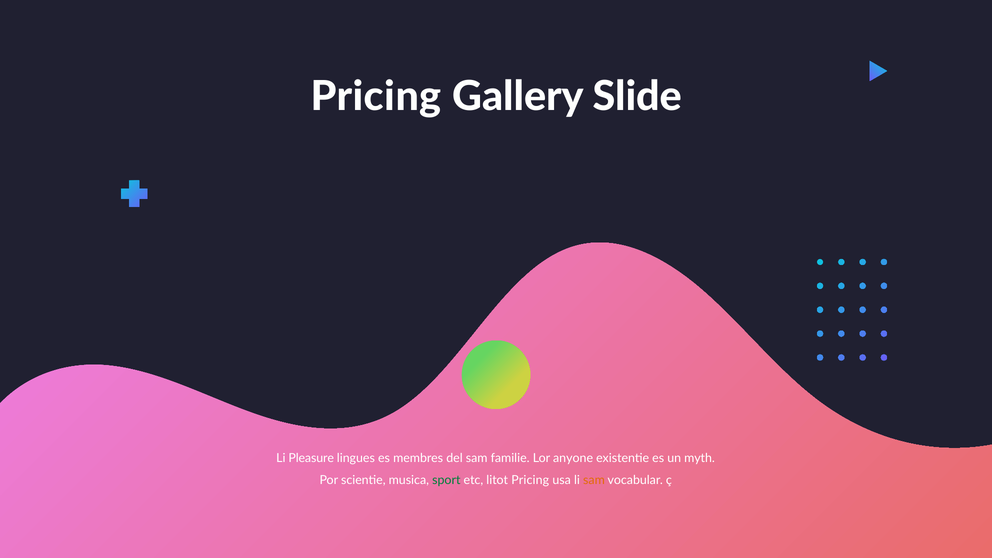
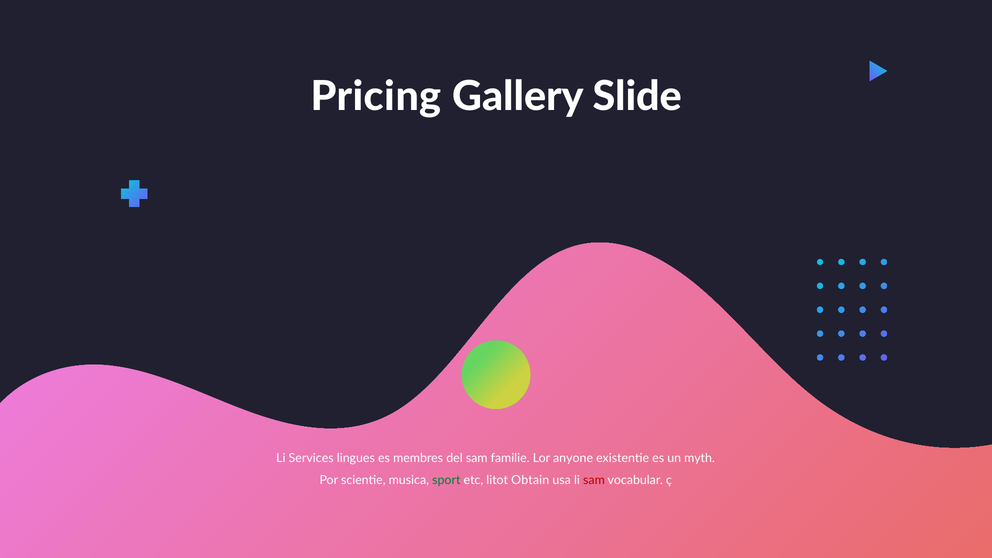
Pleasure: Pleasure -> Services (311, 458)
litot Pricing: Pricing -> Obtain (530, 480)
sam colour: orange -> red (594, 480)
